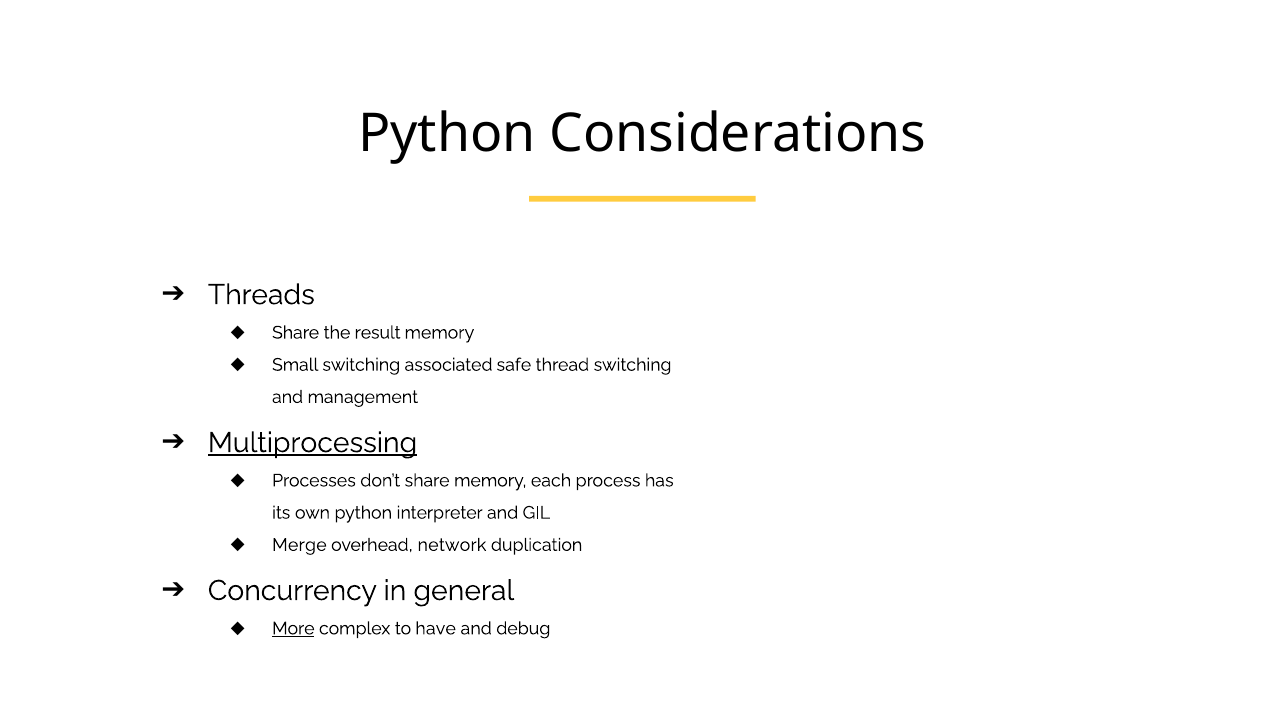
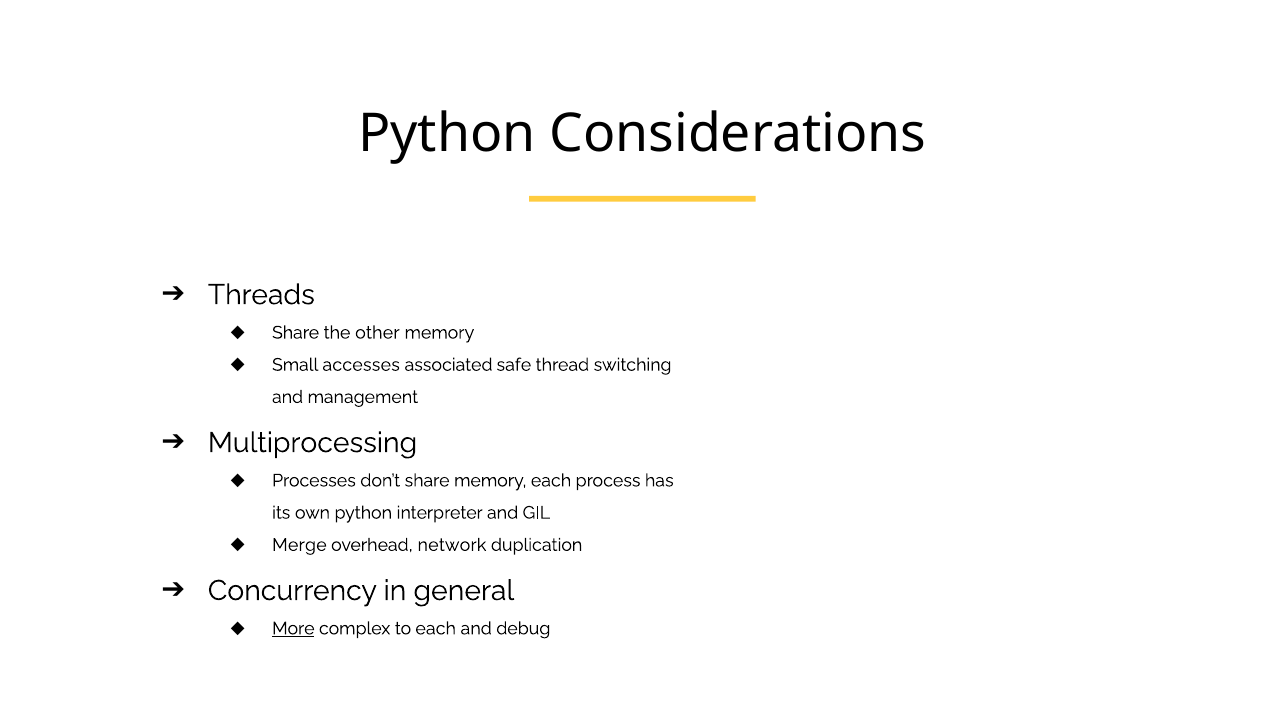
result: result -> other (377, 333)
Small switching: switching -> accesses (361, 365)
Multiprocessing underline: present -> none (312, 443)
to have: have -> each (436, 628)
